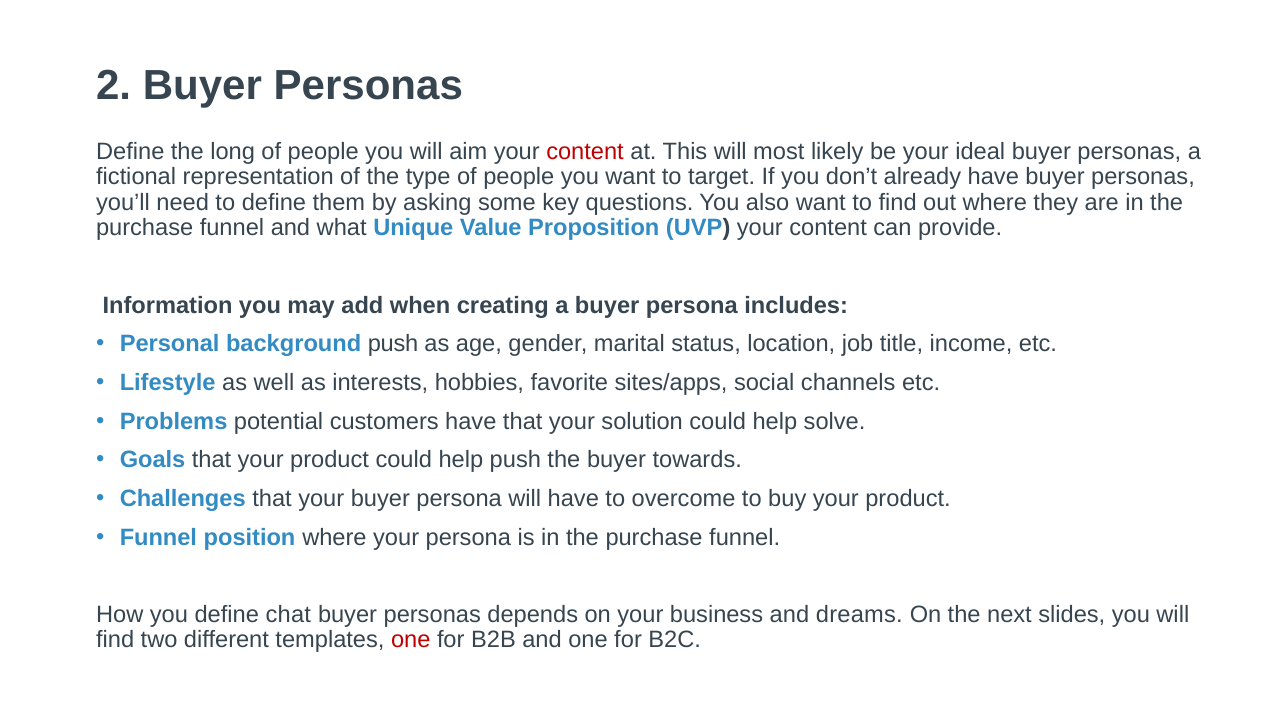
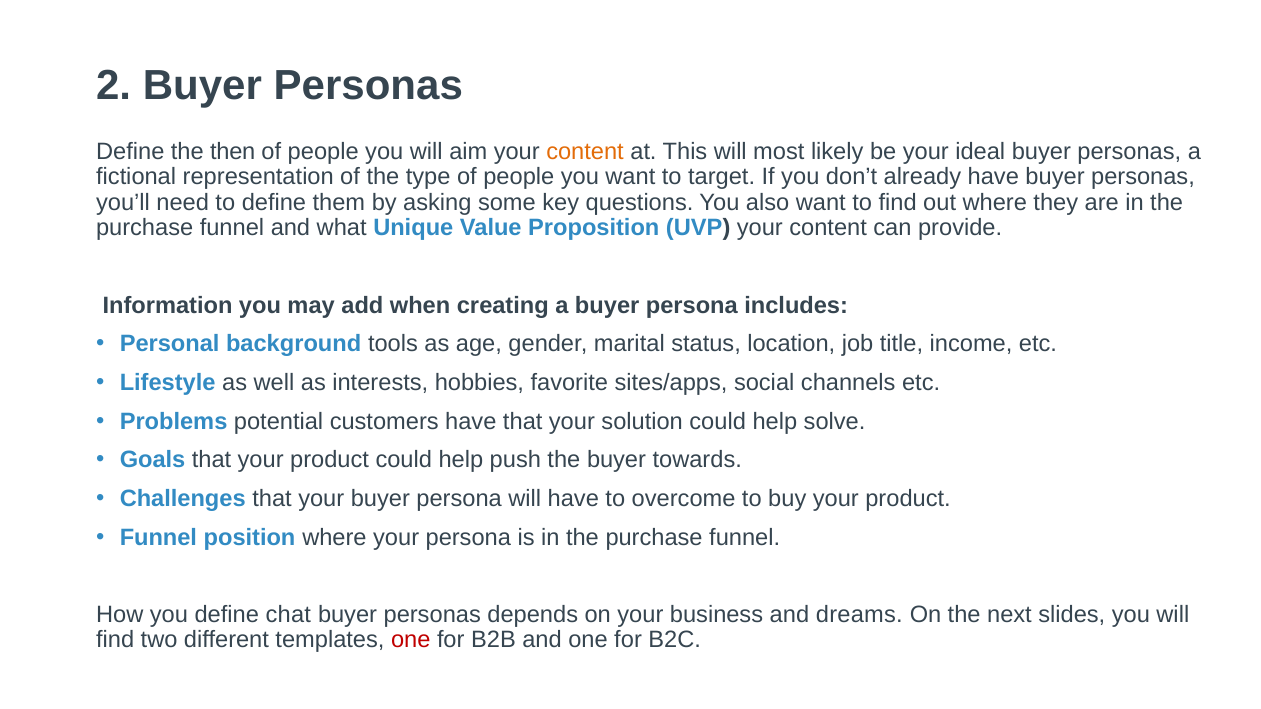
long: long -> then (233, 151)
content colour: red -> orange (585, 151)
background push: push -> tools (393, 344)
